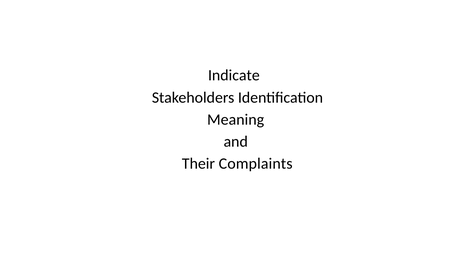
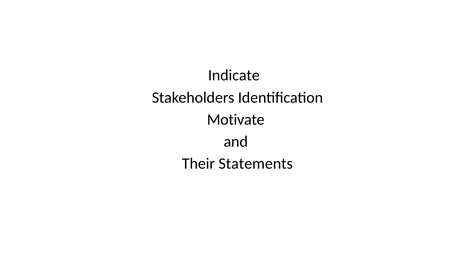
Meaning: Meaning -> Motivate (236, 120)
Complaints: Complaints -> Statements (256, 164)
